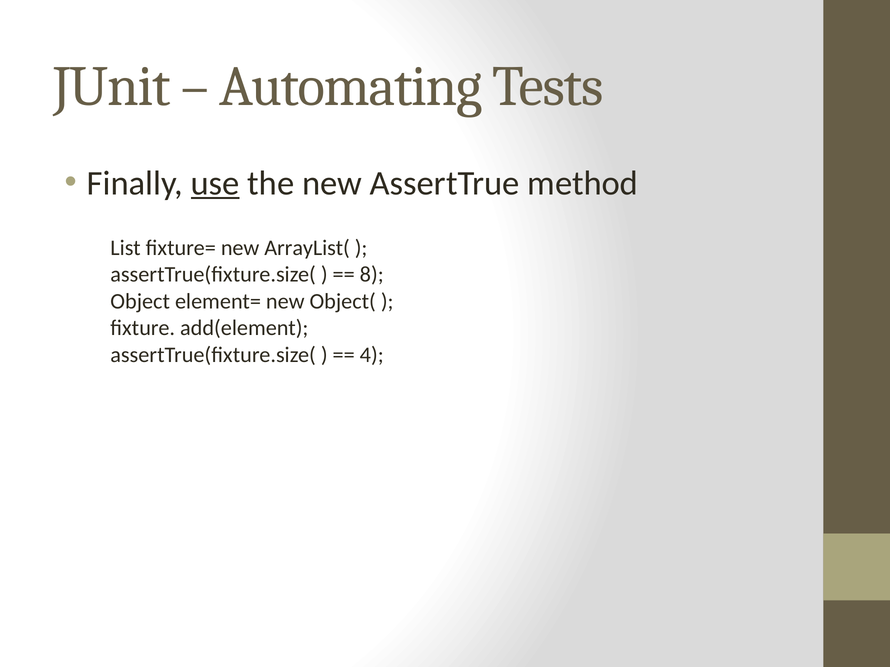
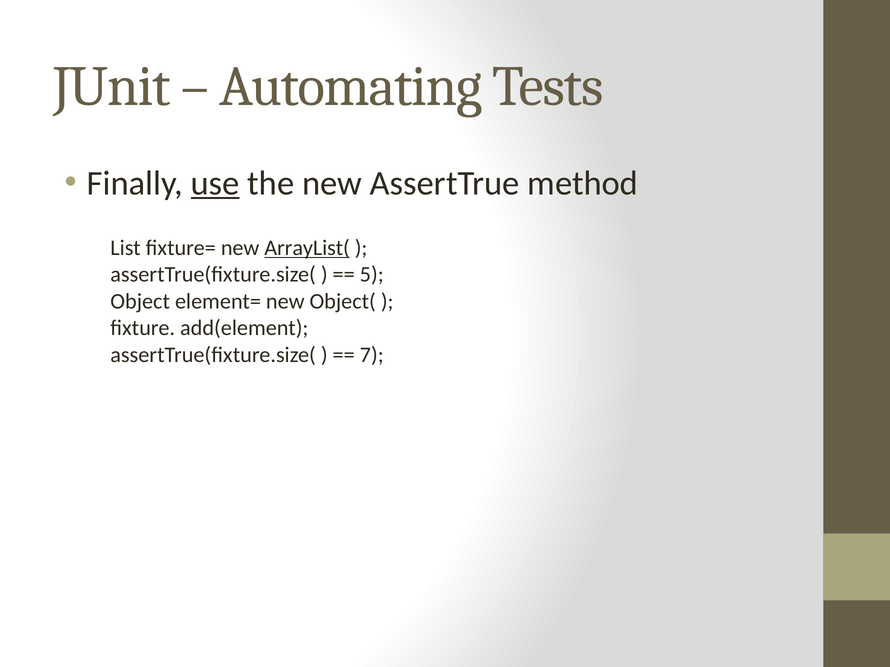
ArrayList( underline: none -> present (307, 248)
8: 8 -> 5 (372, 275)
4: 4 -> 7 (372, 355)
